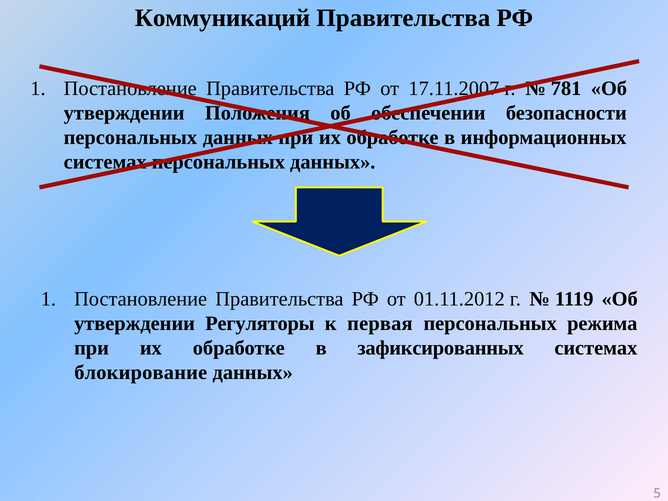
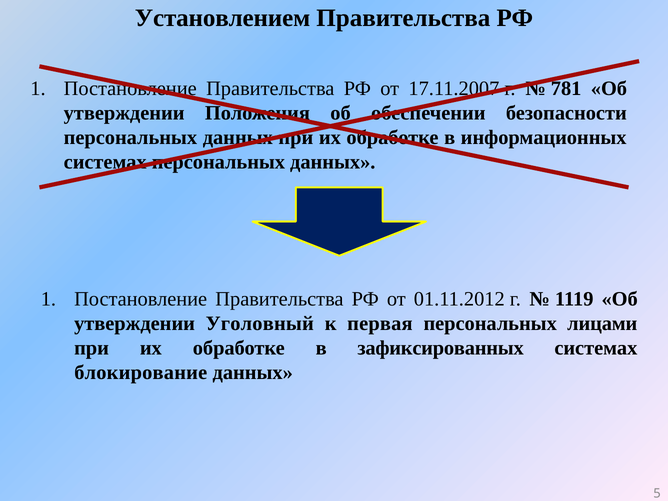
Коммуникаций: Коммуникаций -> Установлением (223, 18)
Регуляторы: Регуляторы -> Уголовный (260, 323)
режима: режима -> лицами (602, 323)
